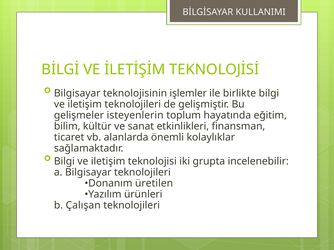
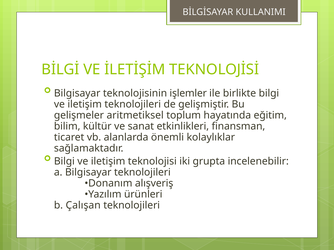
isteyenlerin: isteyenlerin -> aritmetiksel (135, 115)
üretilen: üretilen -> alışveriş (154, 184)
